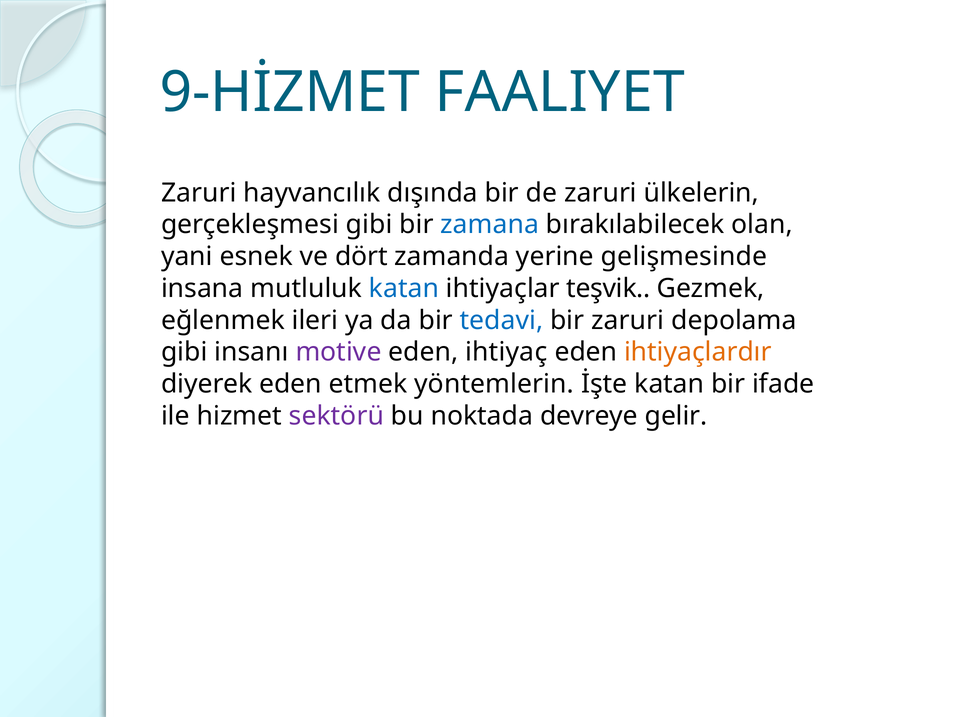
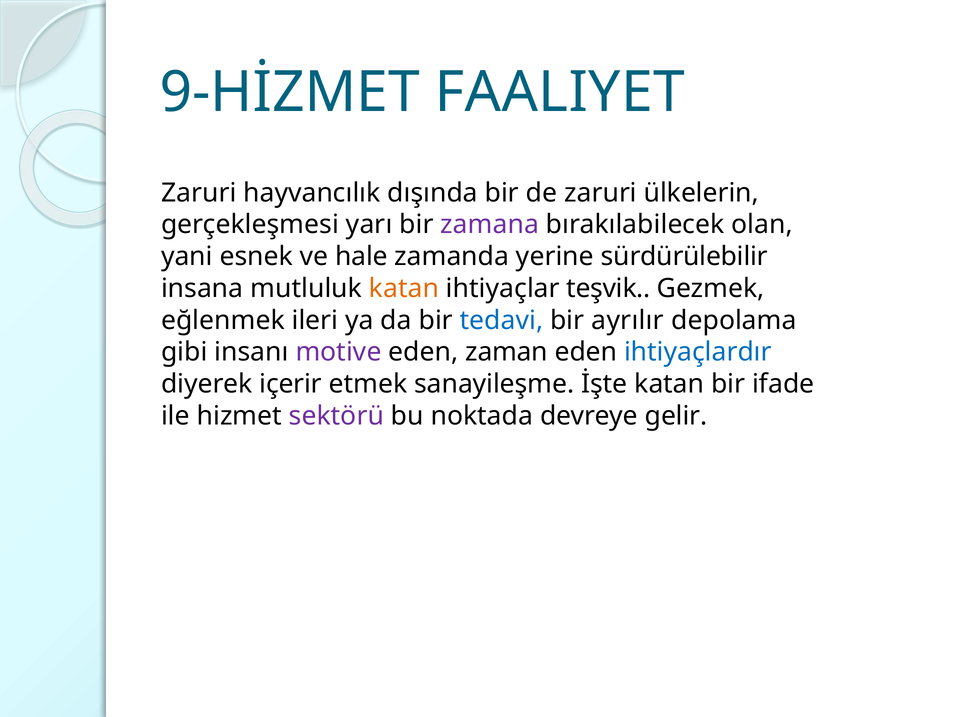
gerçekleşmesi gibi: gibi -> yarı (369, 225)
zamana colour: blue -> purple (490, 225)
dört: dört -> hale (362, 257)
gelişmesinde: gelişmesinde -> sürdürülebilir (684, 257)
katan colour: blue -> orange (404, 288)
bir zaruri: zaruri -> ayrılır (628, 320)
ihtiyaç: ihtiyaç -> zaman (507, 352)
ihtiyaçlardır colour: orange -> blue (698, 352)
diyerek eden: eden -> içerir (291, 384)
yöntemlerin: yöntemlerin -> sanayileşme (494, 384)
